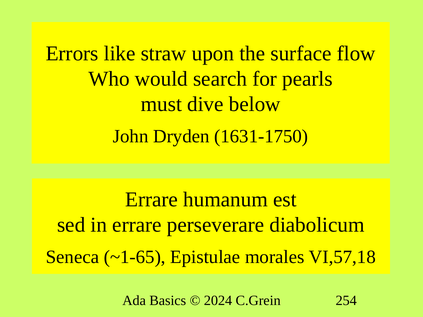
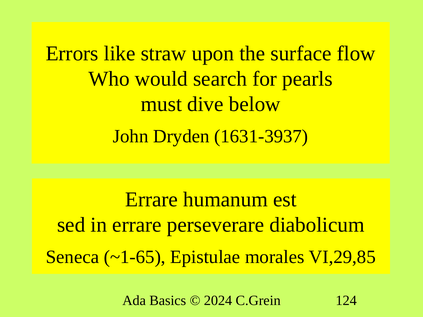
1631-1750: 1631-1750 -> 1631-3937 (261, 136)
VI,57,18: VI,57,18 -> VI,29,85 (342, 257)
254: 254 -> 124 (346, 301)
